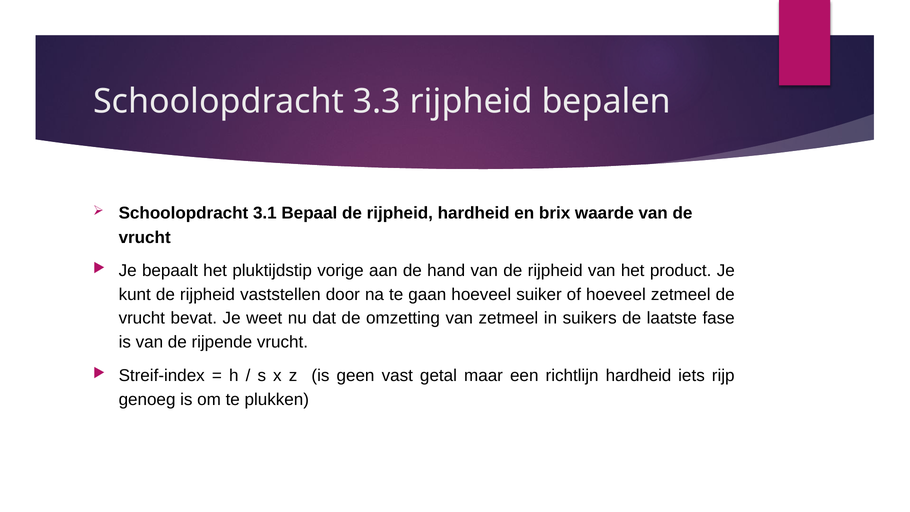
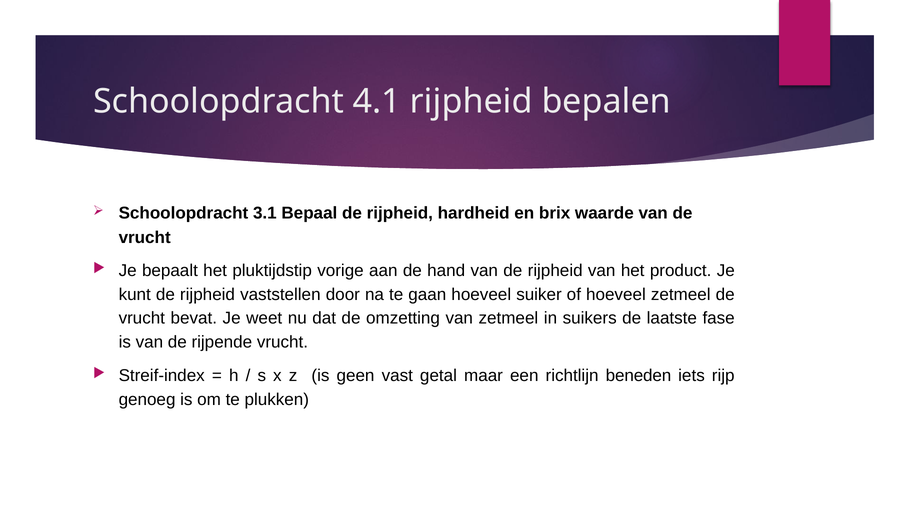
3.3: 3.3 -> 4.1 (377, 101)
richtlijn hardheid: hardheid -> beneden (639, 376)
